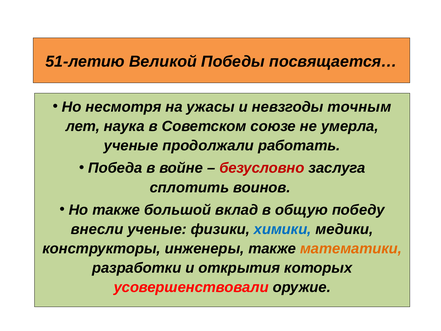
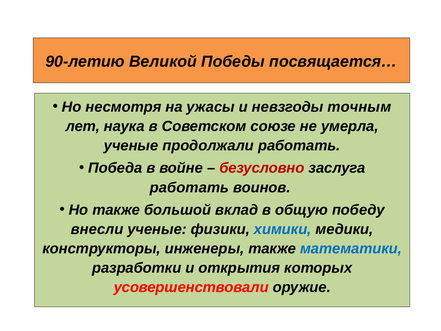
51-летию: 51-летию -> 90-летию (85, 61)
сплотить: сплотить -> работать (189, 187)
математики colour: orange -> blue (351, 248)
